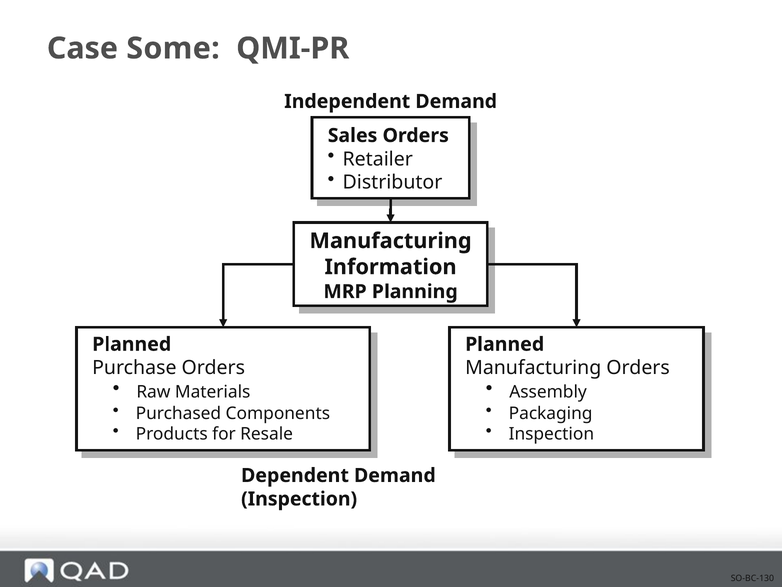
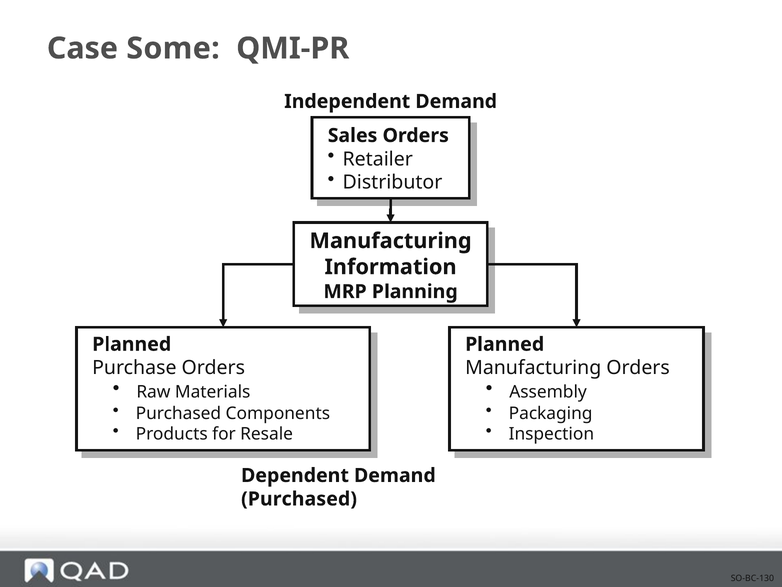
Inspection: Inspection -> Purchased (299, 499)
